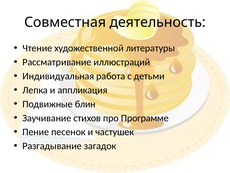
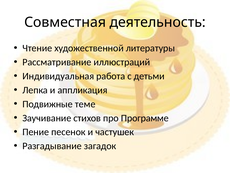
блин: блин -> теме (85, 104)
